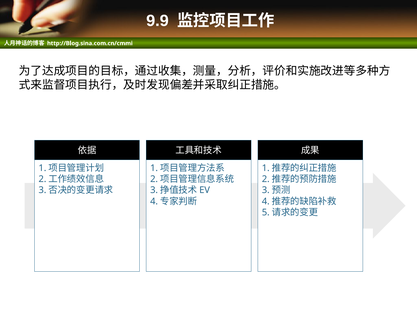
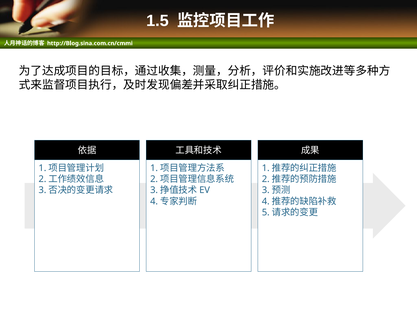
9.9: 9.9 -> 1.5 (157, 21)
